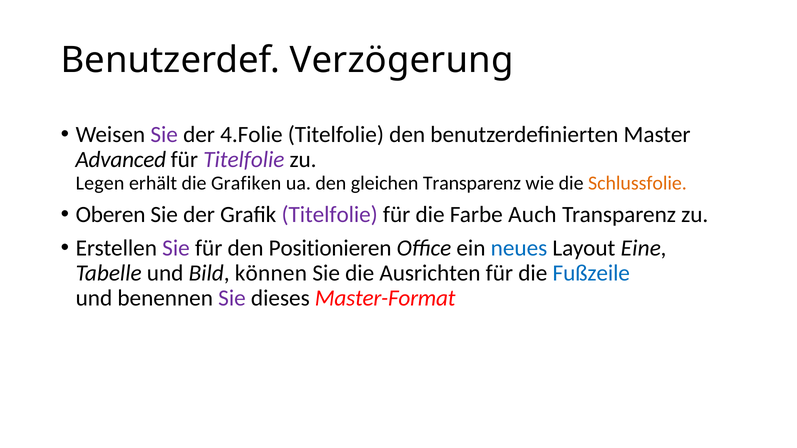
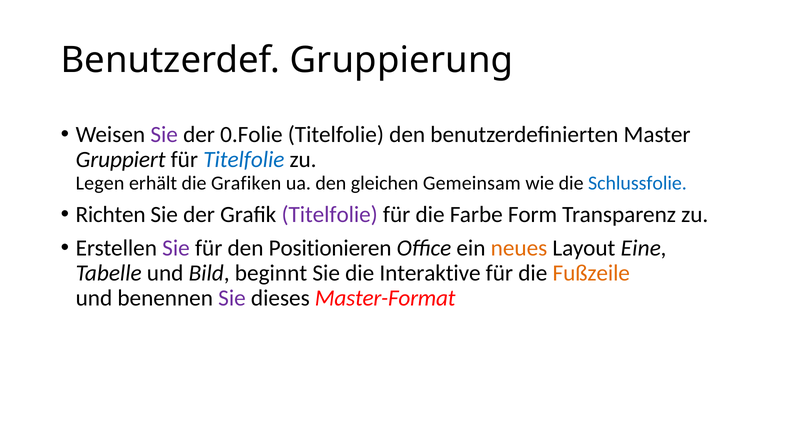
Verzögerung: Verzögerung -> Gruppierung (402, 60)
4.Folie: 4.Folie -> 0.Folie (251, 135)
Advanced: Advanced -> Gruppiert (121, 160)
Titelfolie colour: purple -> blue (244, 160)
gleichen Transparenz: Transparenz -> Gemeinsam (472, 183)
Schlussfolie colour: orange -> blue (637, 183)
Oberen: Oberen -> Richten (111, 215)
Auch: Auch -> Form (533, 215)
neues colour: blue -> orange (519, 248)
können: können -> beginnt (271, 273)
Ausrichten: Ausrichten -> Interaktive (430, 273)
Fußzeile colour: blue -> orange (591, 273)
